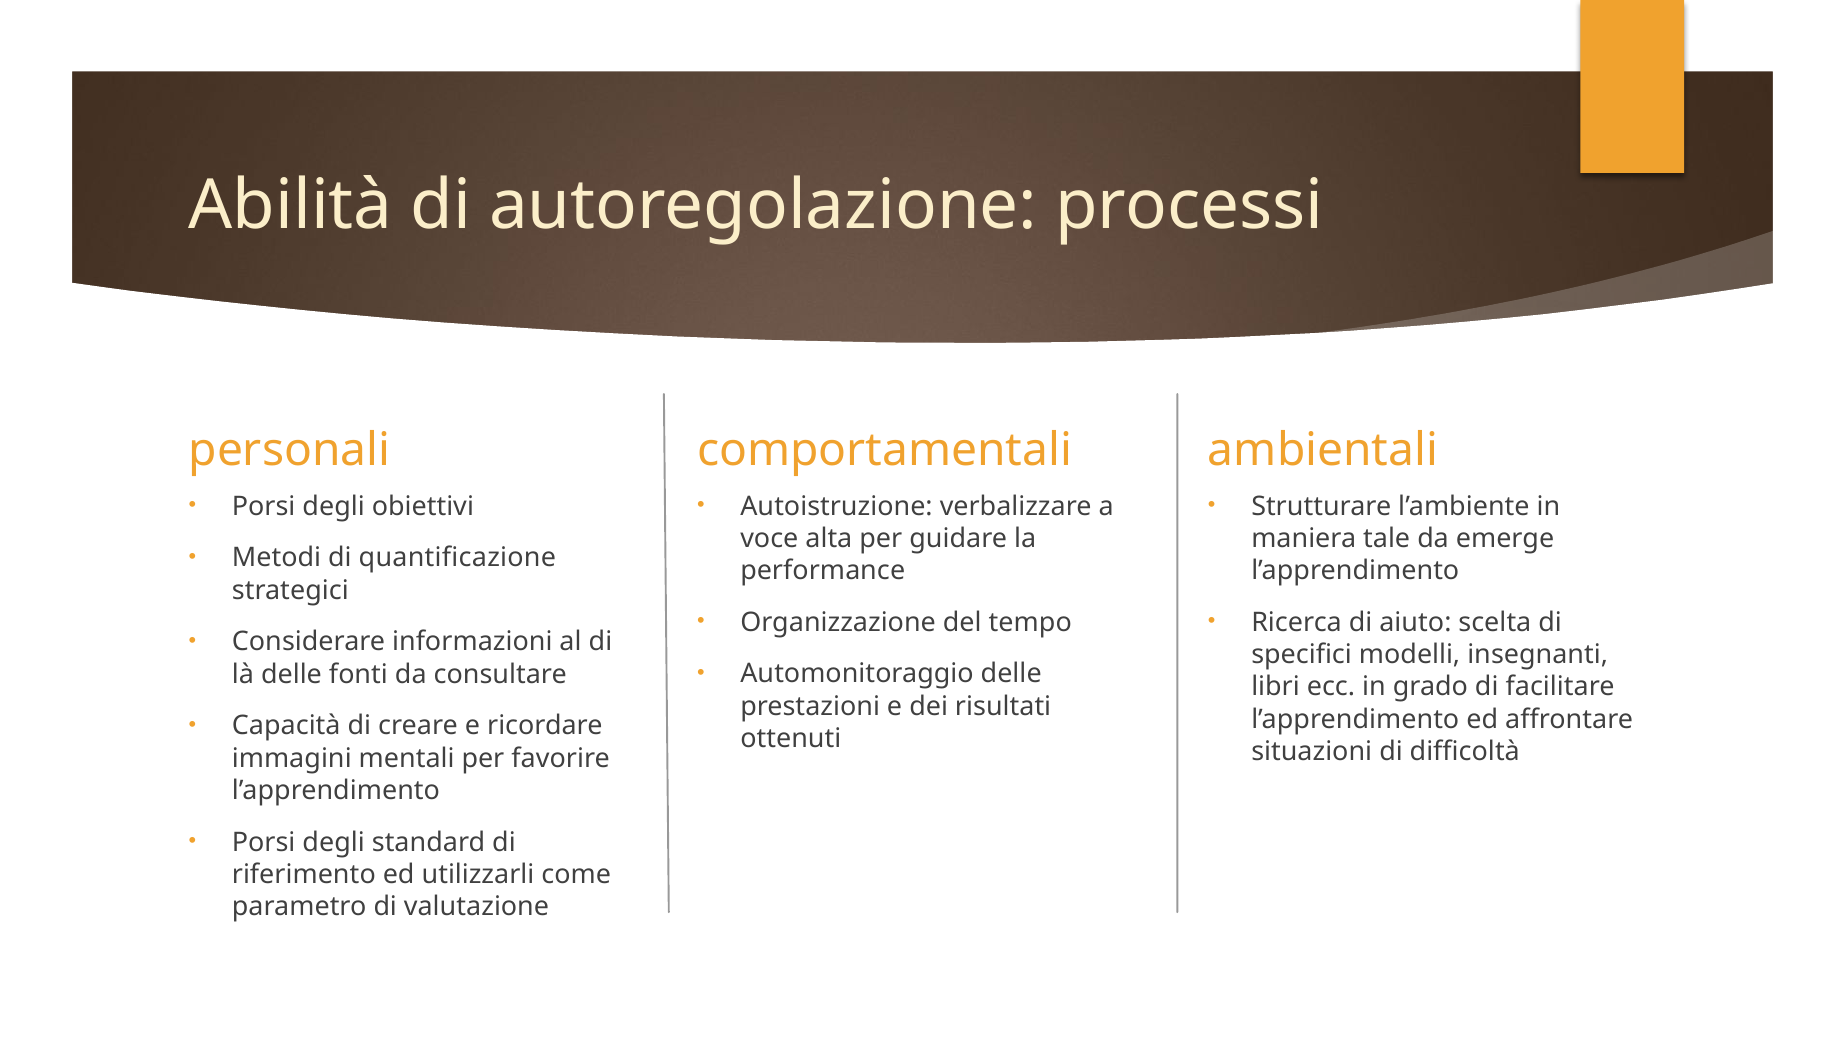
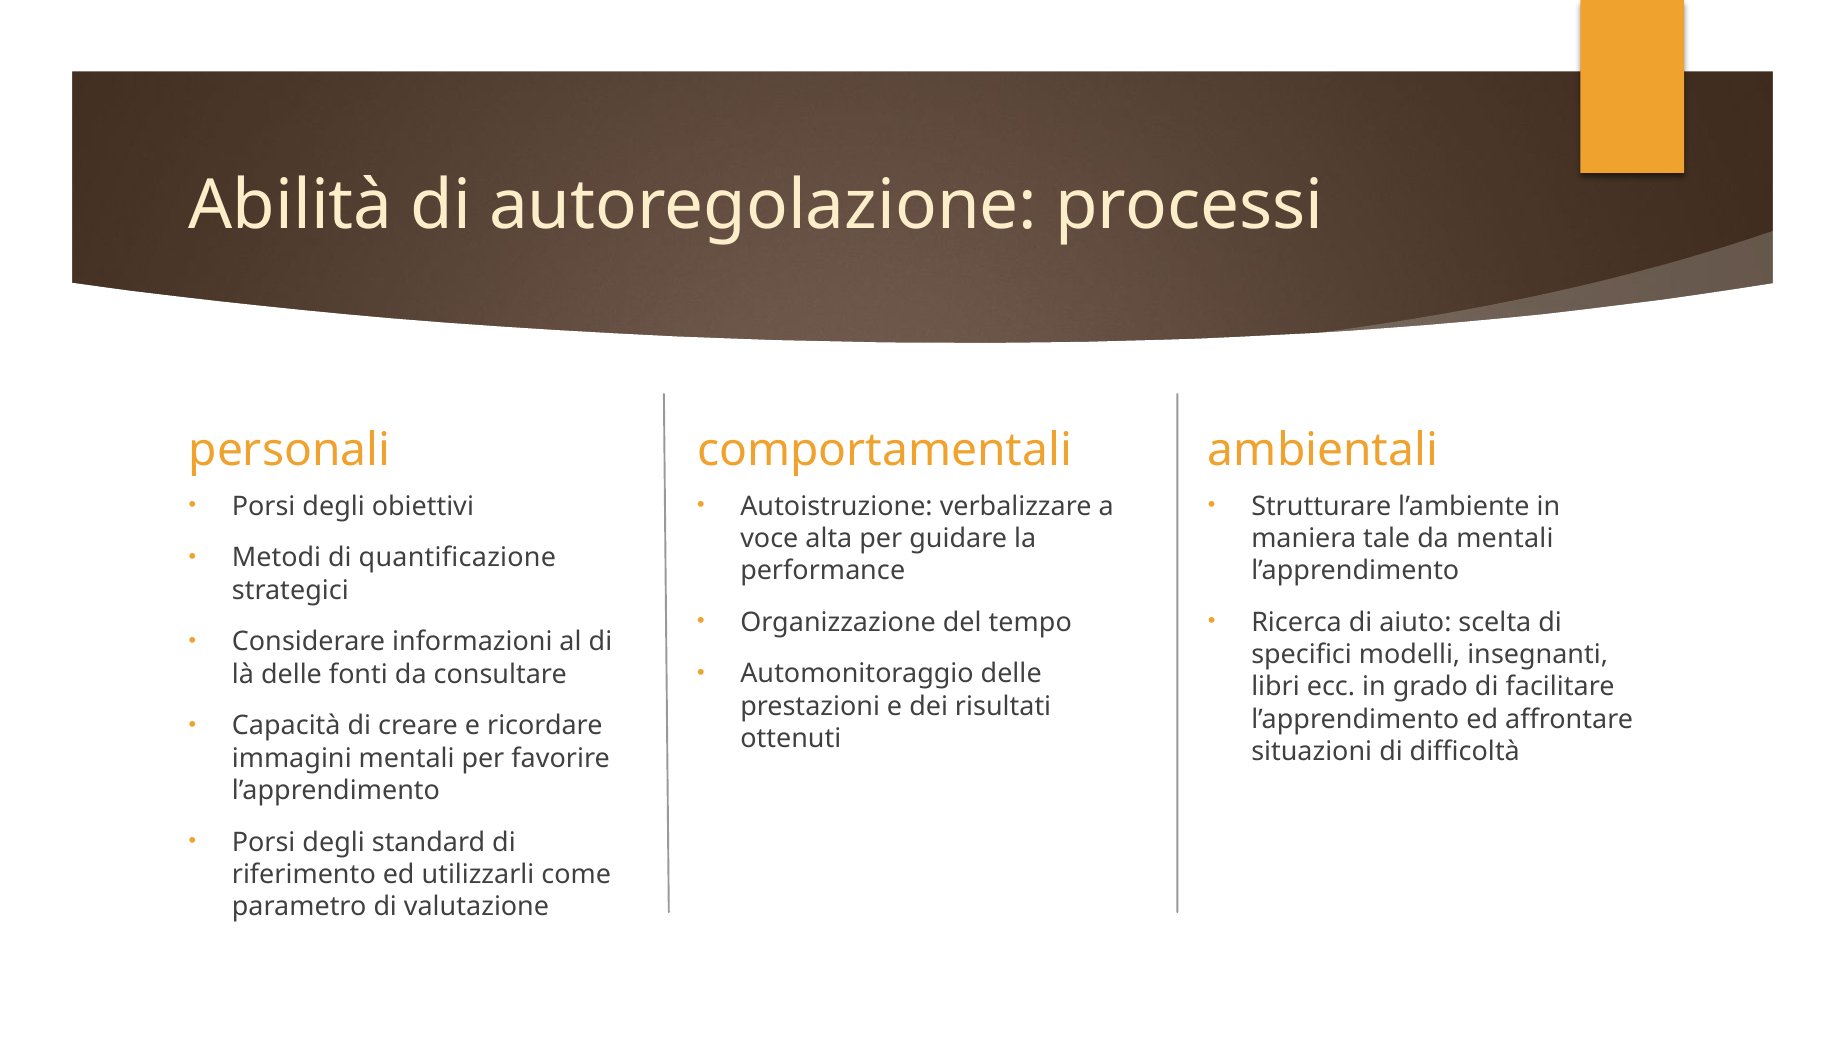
da emerge: emerge -> mentali (1505, 539)
